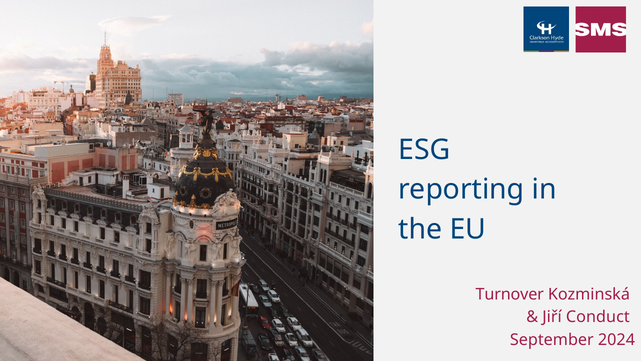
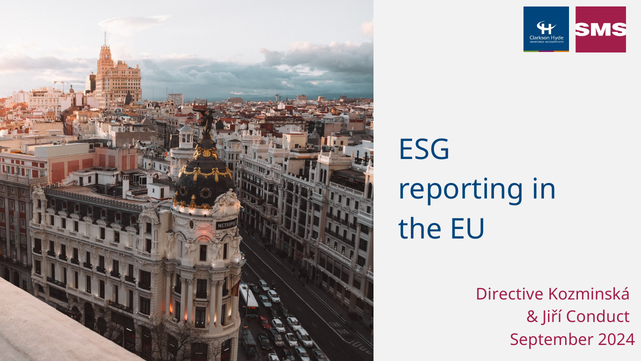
Turnover: Turnover -> Directive (510, 294)
